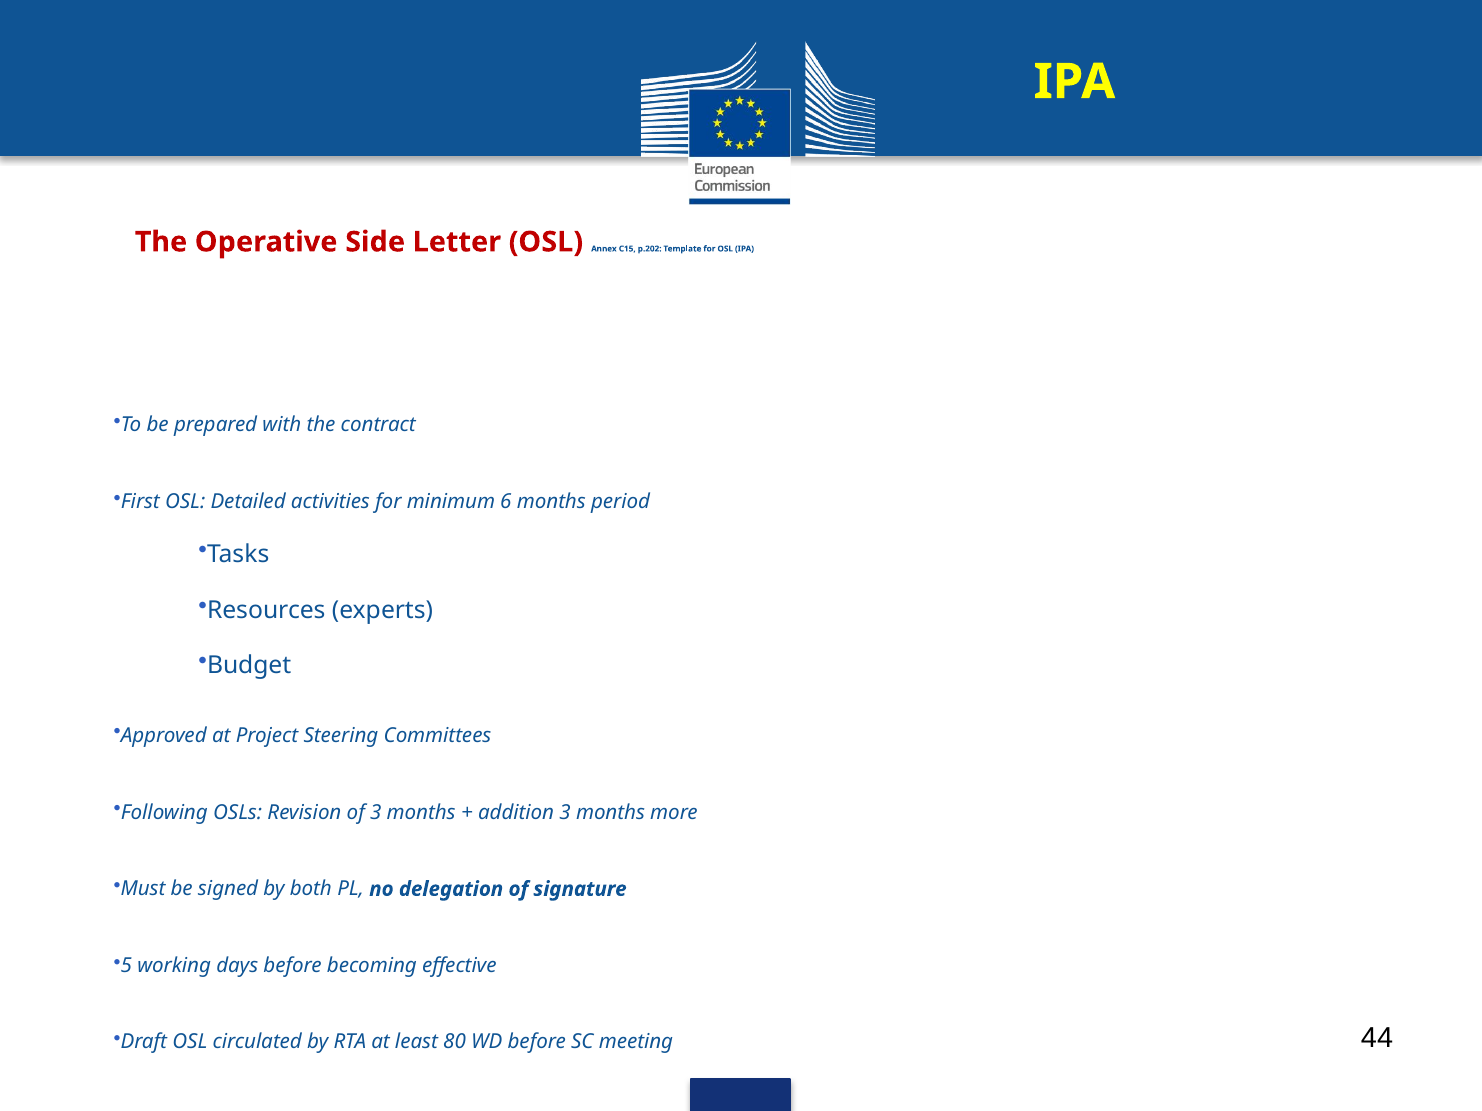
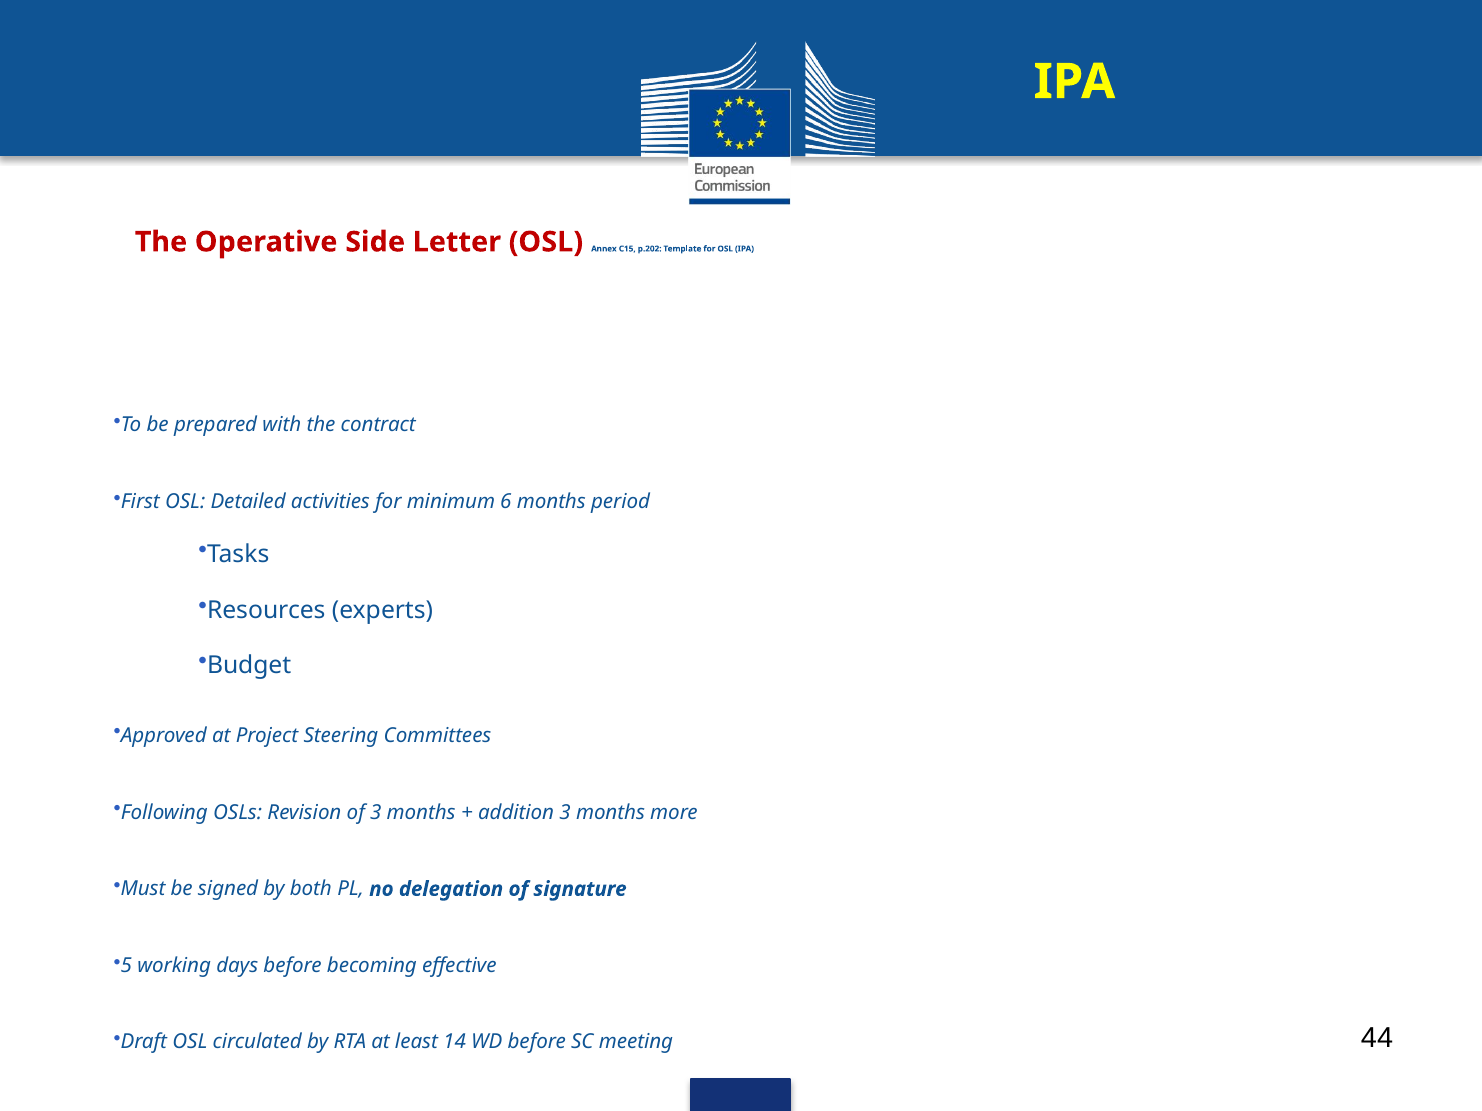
80: 80 -> 14 (455, 1043)
